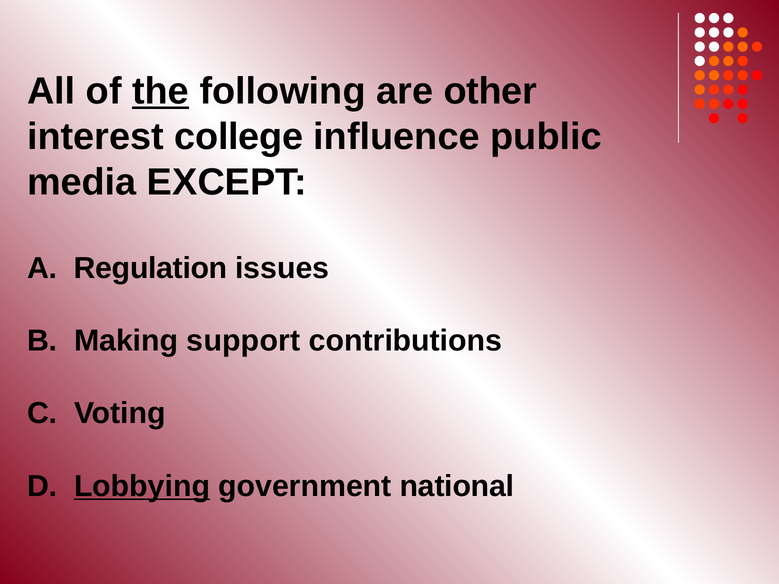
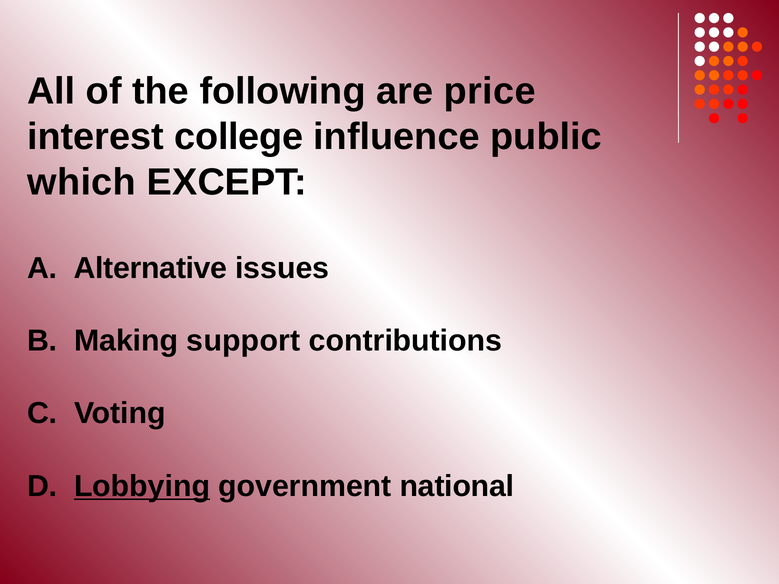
the underline: present -> none (161, 91)
other: other -> price (490, 91)
media: media -> which (82, 182)
Regulation: Regulation -> Alternative (151, 268)
